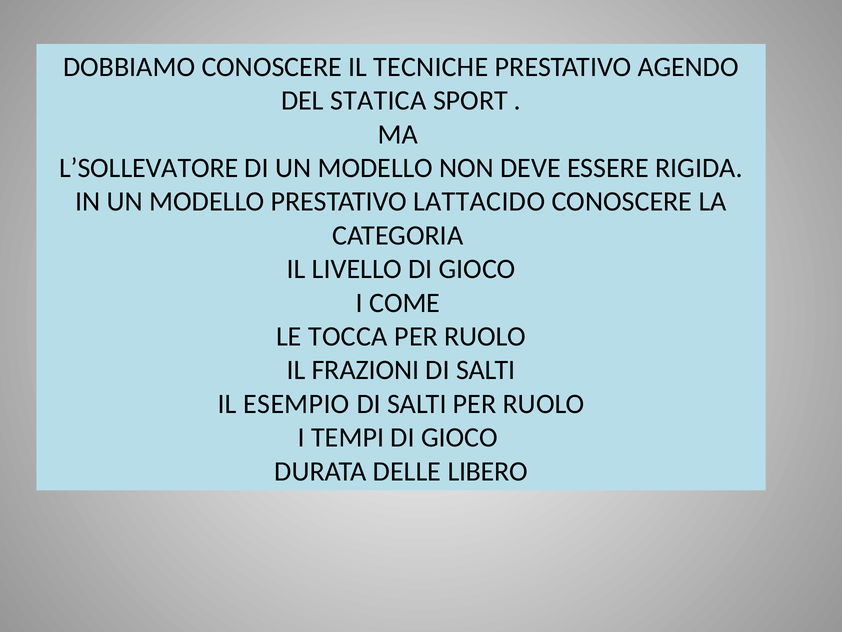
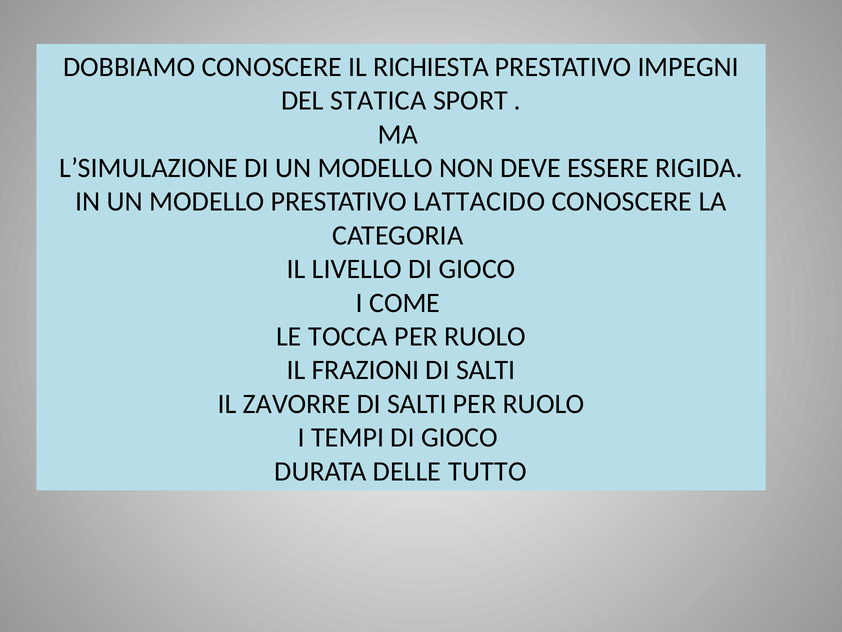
TECNICHE: TECNICHE -> RICHIESTA (431, 67)
AGENDO: AGENDO -> IMPEGNI (688, 67)
L’SOLLEVATORE: L’SOLLEVATORE -> L’SIMULAZIONE (149, 168)
ESEMPIO: ESEMPIO -> ZAVORRE (297, 404)
LIBERO: LIBERO -> TUTTO (487, 471)
